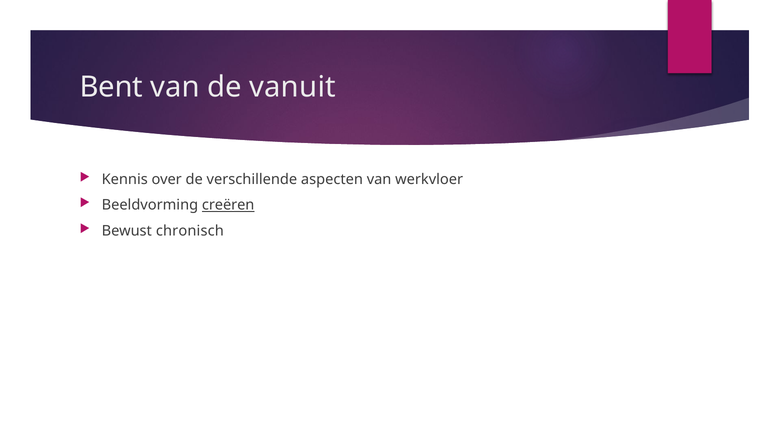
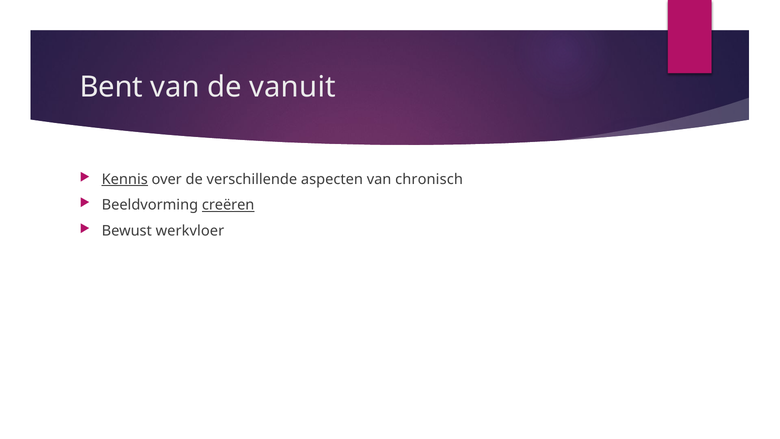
Kennis underline: none -> present (125, 179)
werkvloer: werkvloer -> chronisch (429, 179)
chronisch: chronisch -> werkvloer (190, 231)
